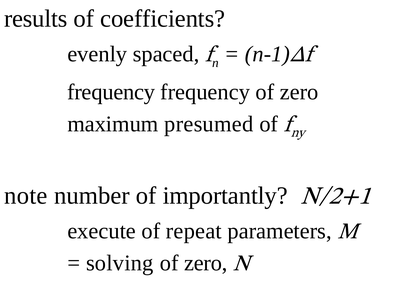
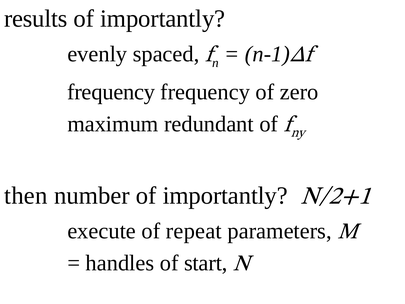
coefficients: coefficients -> importantly (163, 19)
presumed: presumed -> redundant (209, 124)
note: note -> then (26, 196)
solving: solving -> handles (120, 263)
zero: zero -> start (206, 263)
